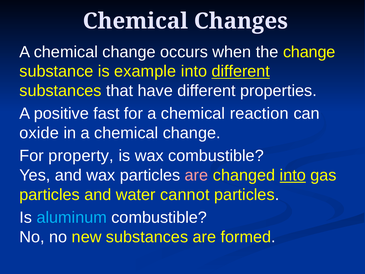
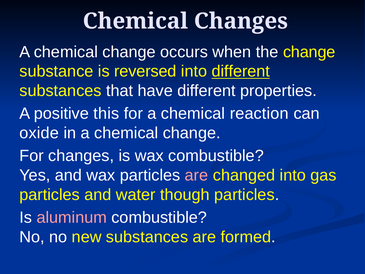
example: example -> reversed (145, 71)
fast: fast -> this (106, 114)
For property: property -> changes (81, 156)
into underline: present -> none (293, 175)
cannot: cannot -> though (185, 195)
aluminum colour: light blue -> pink (72, 217)
